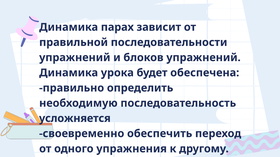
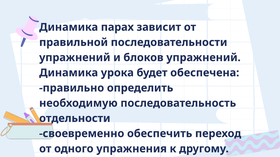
усложняется: усложняется -> отдельности (75, 119)
